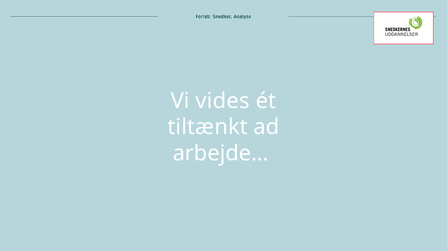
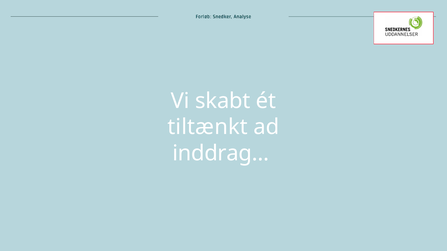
vides: vides -> skabt (223, 101)
arbejde…: arbejde… -> inddrag… (221, 154)
